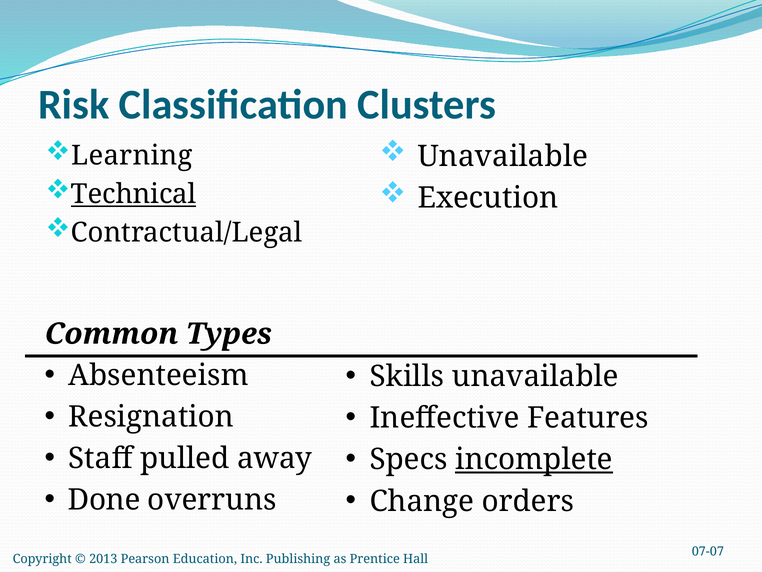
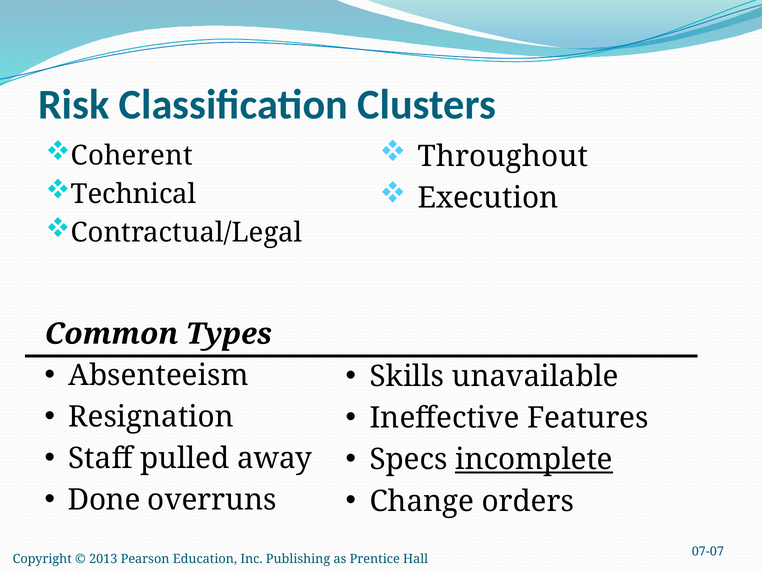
Unavailable: Unavailable -> Throughout (503, 156)
Learning: Learning -> Coherent (132, 156)
Technical underline: present -> none (134, 194)
